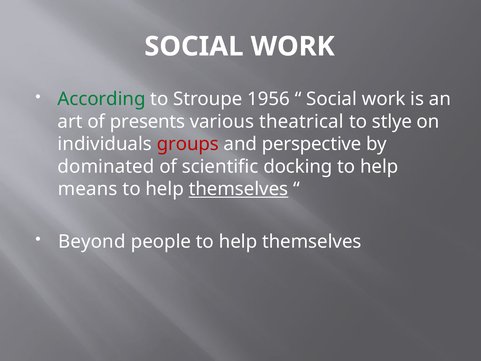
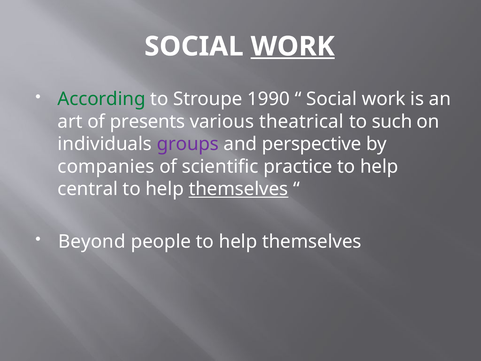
WORK underline: none -> present (293, 46)
1956: 1956 -> 1990 (269, 99)
stlye: stlye -> such (392, 122)
groups colour: red -> purple (188, 144)
dominated: dominated -> companies (106, 166)
docking: docking -> practice (298, 166)
means: means -> central (88, 189)
